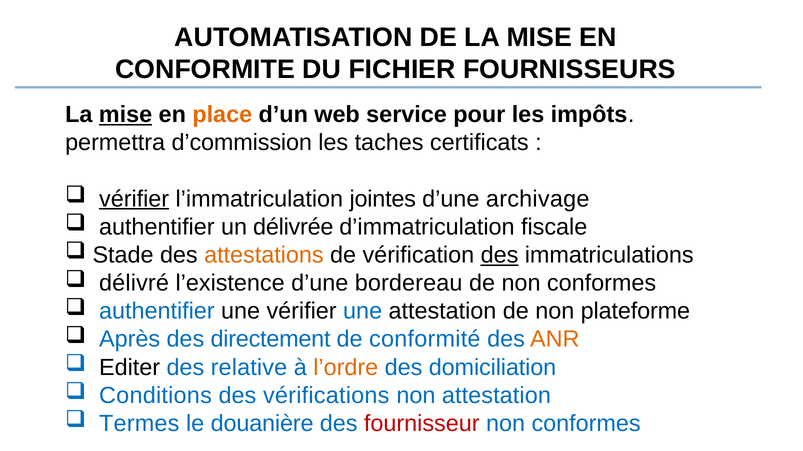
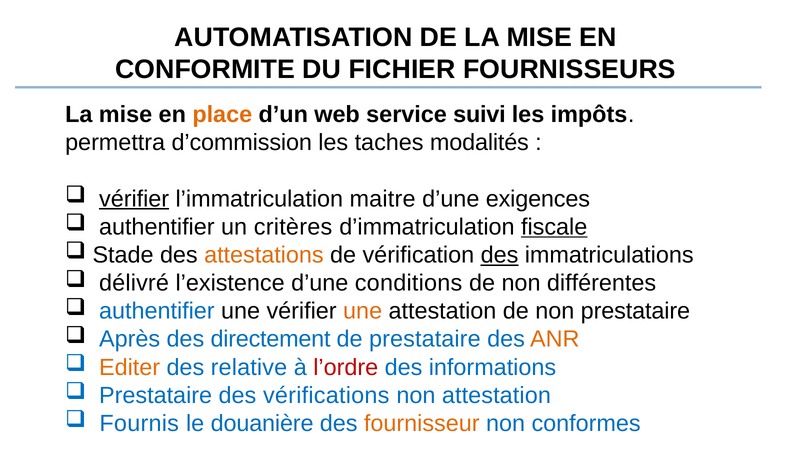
mise underline: present -> none (126, 115)
pour: pour -> suivi (479, 115)
certificats: certificats -> modalités (479, 143)
jointes: jointes -> maitre (383, 199)
archivage: archivage -> exigences (538, 199)
délivrée: délivrée -> critères (293, 227)
fiscale underline: none -> present (554, 227)
bordereau: bordereau -> conditions (409, 284)
de non conformes: conformes -> différentes (602, 284)
une colour: blue -> orange (363, 312)
non plateforme: plateforme -> prestataire (635, 312)
de conformité: conformité -> prestataire (425, 340)
Editer colour: black -> orange (130, 368)
l’ordre colour: orange -> red (346, 368)
domiciliation: domiciliation -> informations (492, 368)
Conditions: Conditions -> Prestataire (156, 396)
Termes: Termes -> Fournis (139, 424)
fournisseur colour: red -> orange (422, 424)
